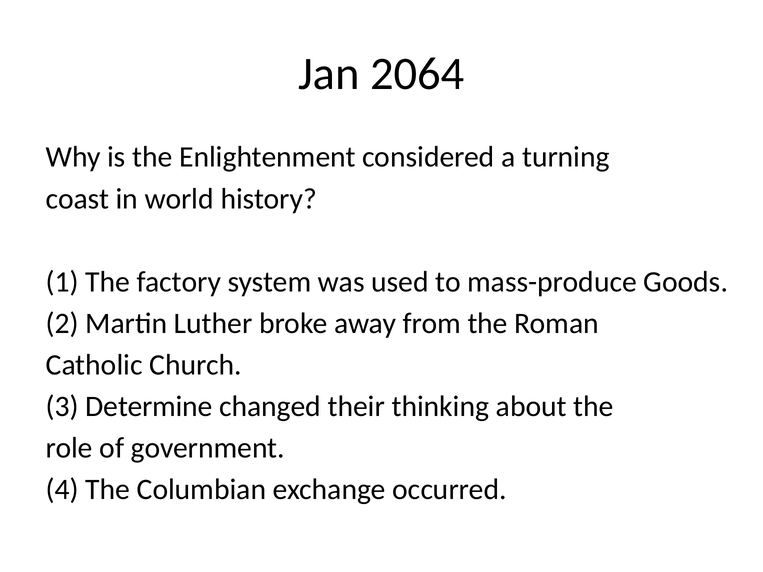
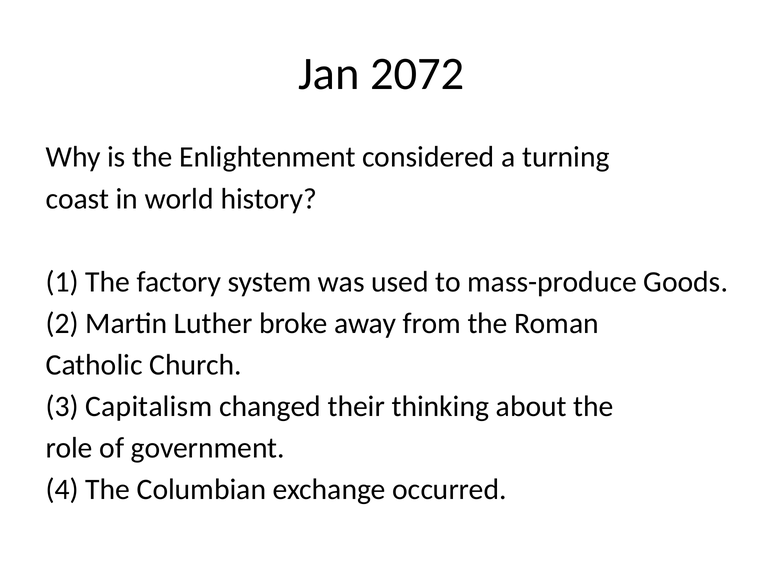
2064: 2064 -> 2072 (417, 74)
Determine: Determine -> Capitalism (149, 407)
